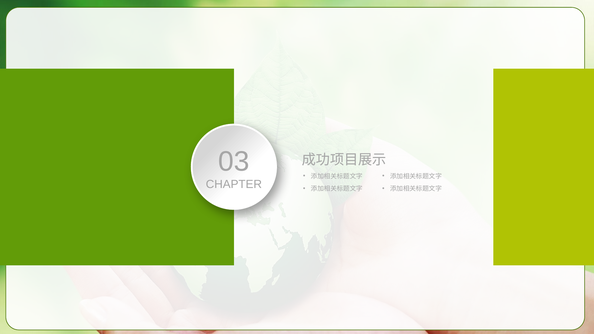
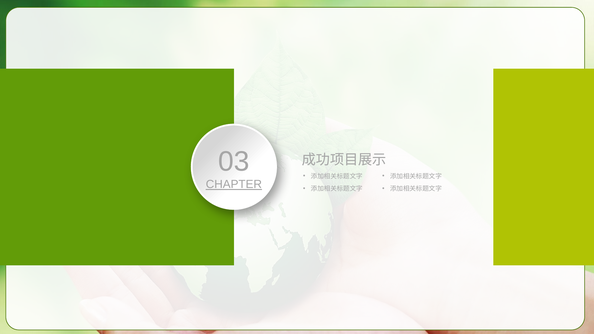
CHAPTER underline: none -> present (234, 185)
